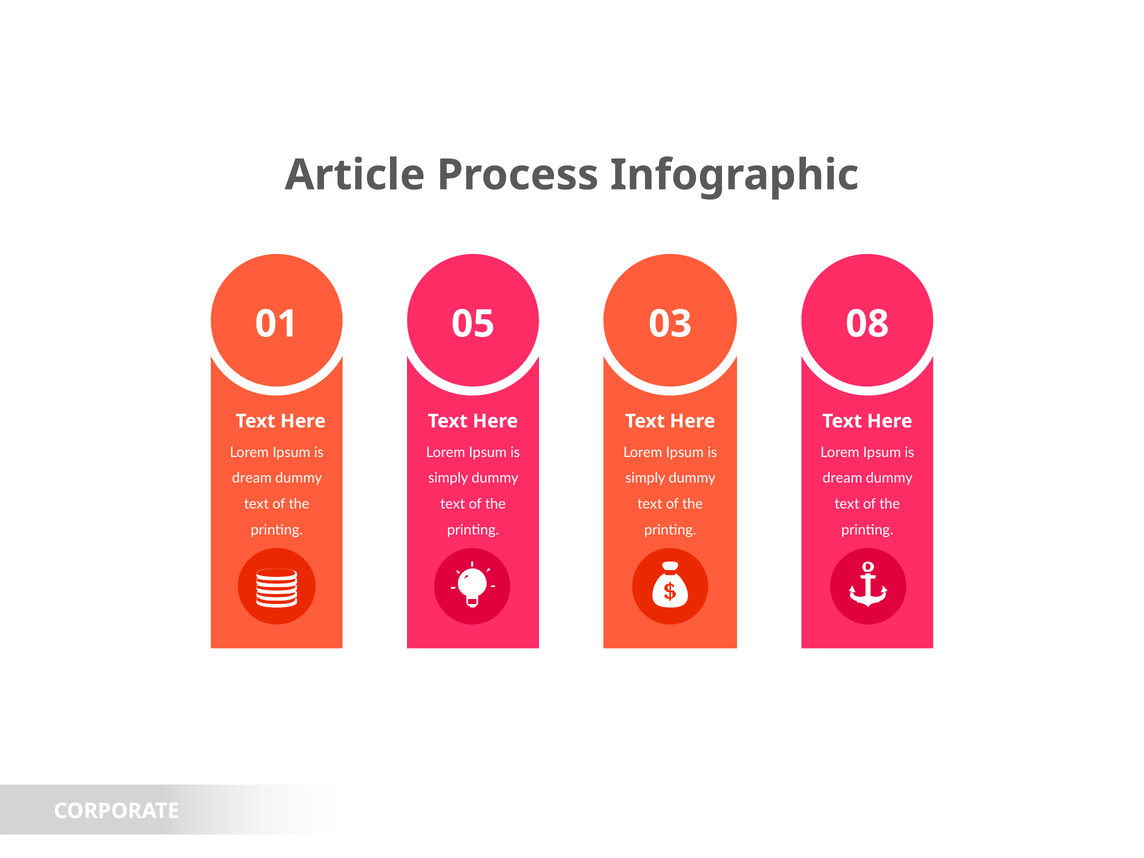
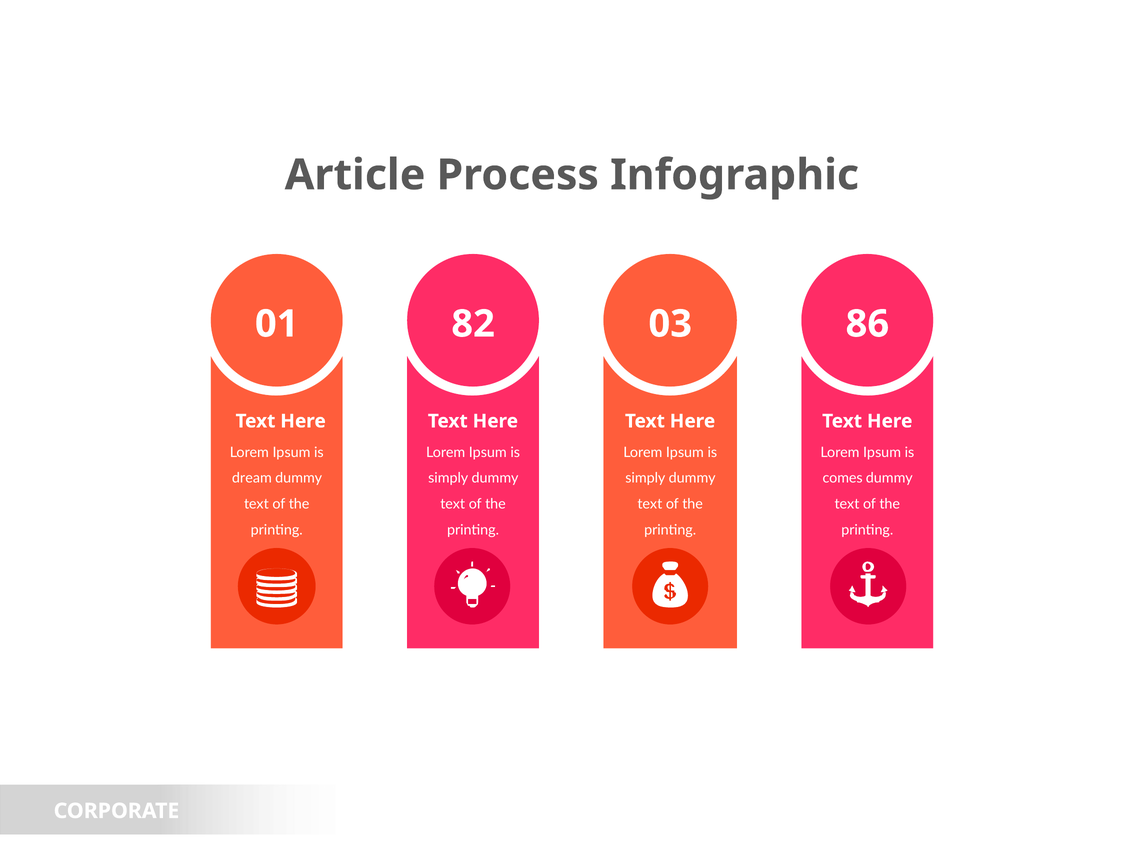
05: 05 -> 82 (473, 324)
08: 08 -> 86 (867, 324)
dream: dream -> comes (843, 478)
